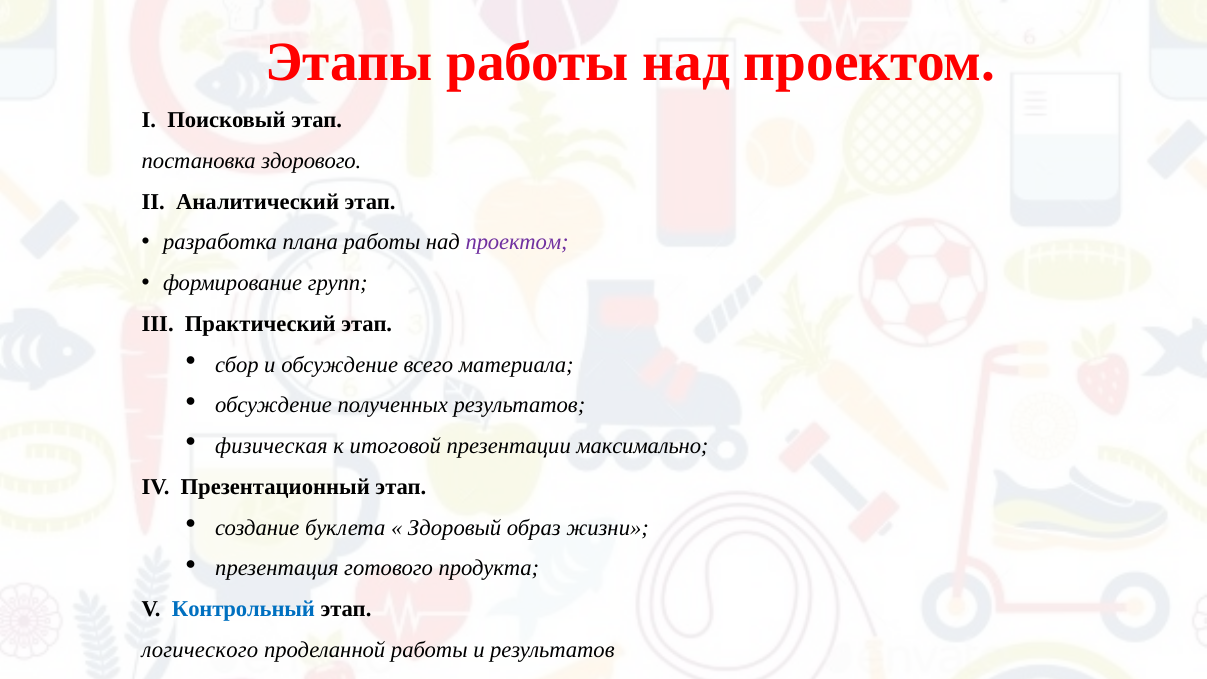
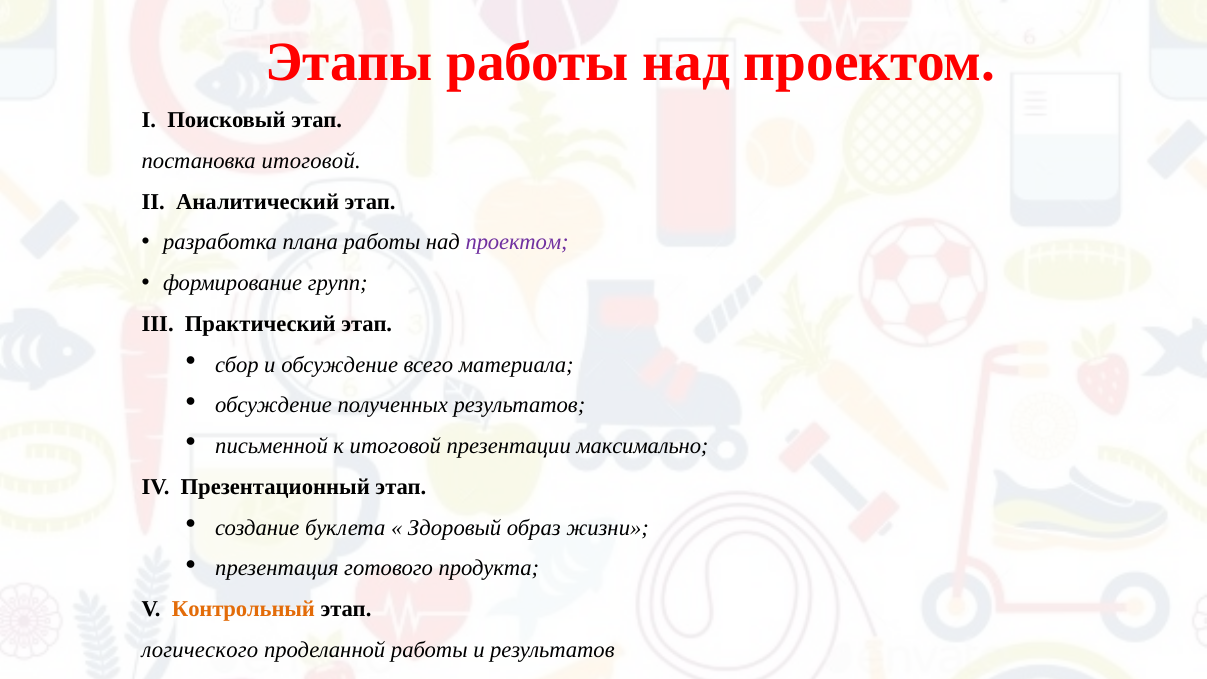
постановка здорового: здорового -> итоговой (311, 161)
физическая: физическая -> письменной (272, 446)
Контрольный colour: blue -> orange (244, 609)
